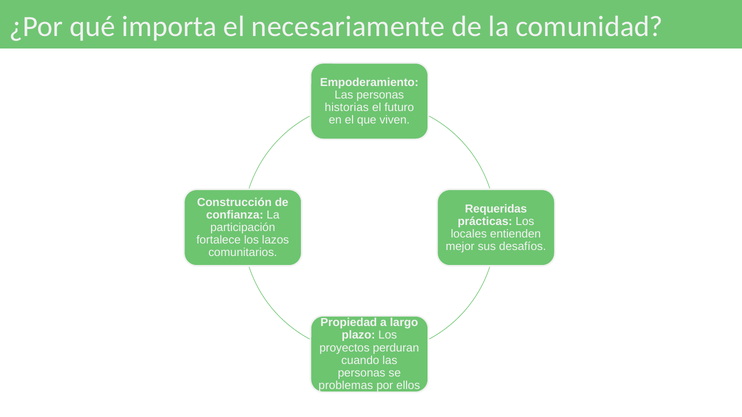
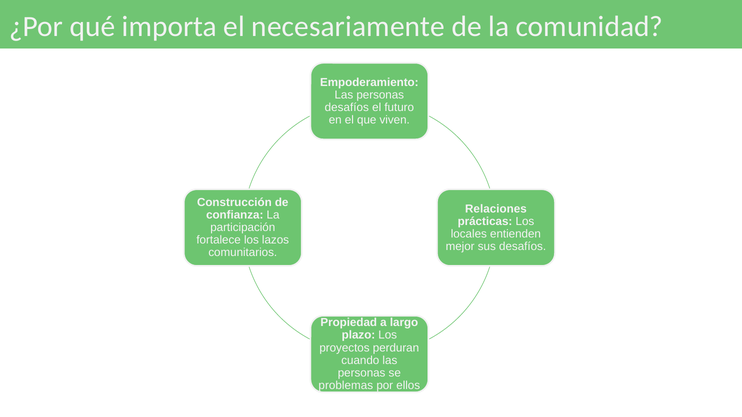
historias: historias -> desafíos (347, 107)
Requeridas: Requeridas -> Relaciones (496, 209)
